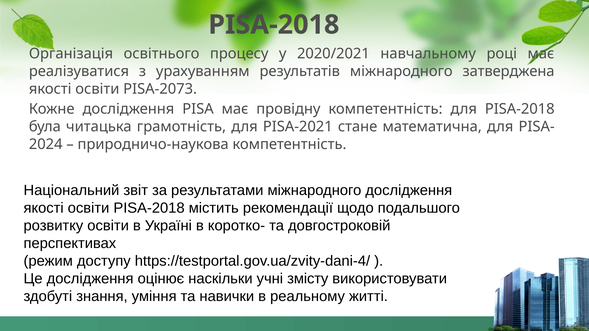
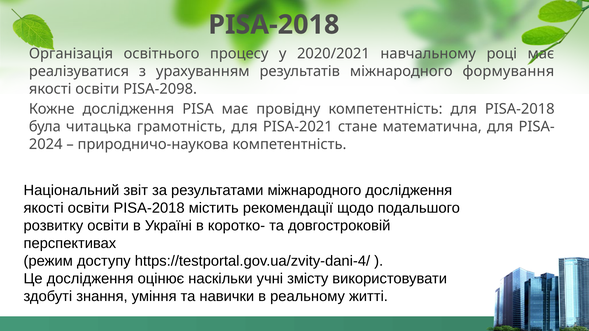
затверджена: затверджена -> формування (508, 71)
PISA-2073: PISA-2073 -> PISA-2098 (160, 89)
